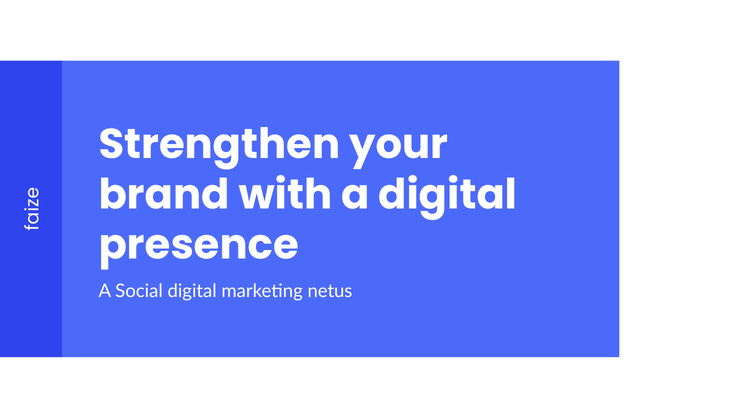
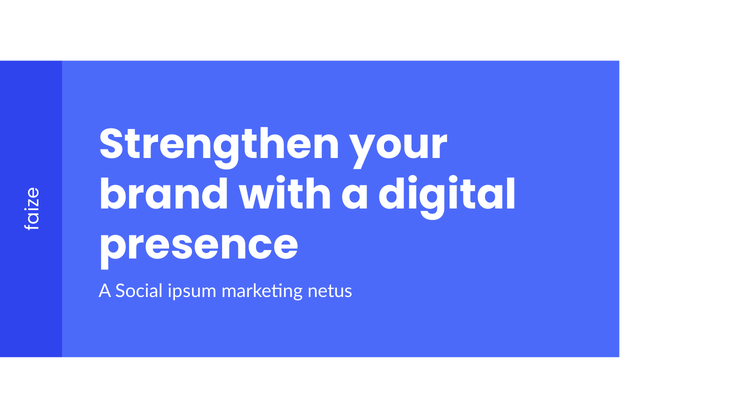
Social digital: digital -> ipsum (192, 291)
